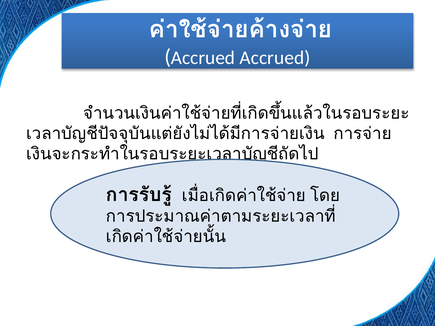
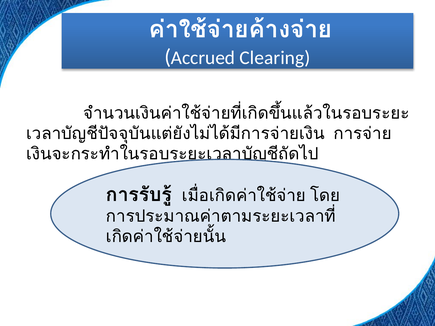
Accrued Accrued: Accrued -> Clearing (275, 58)
